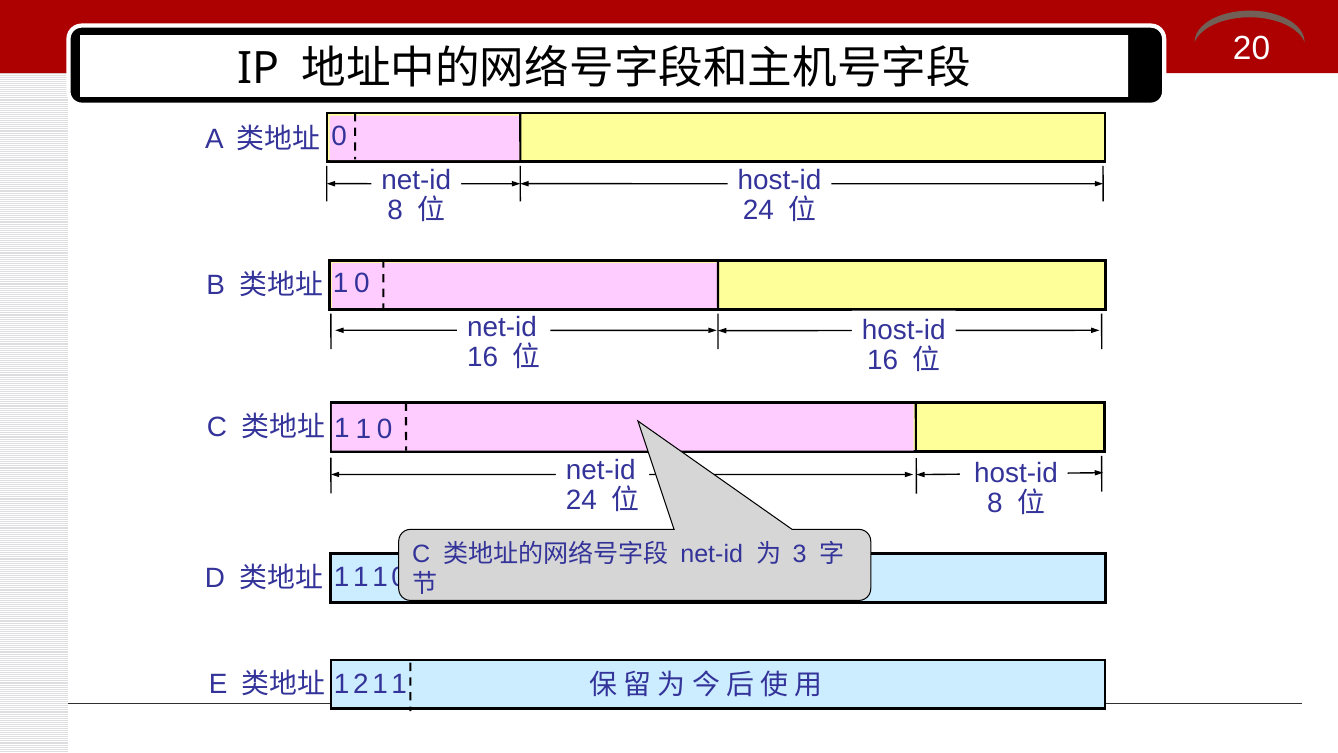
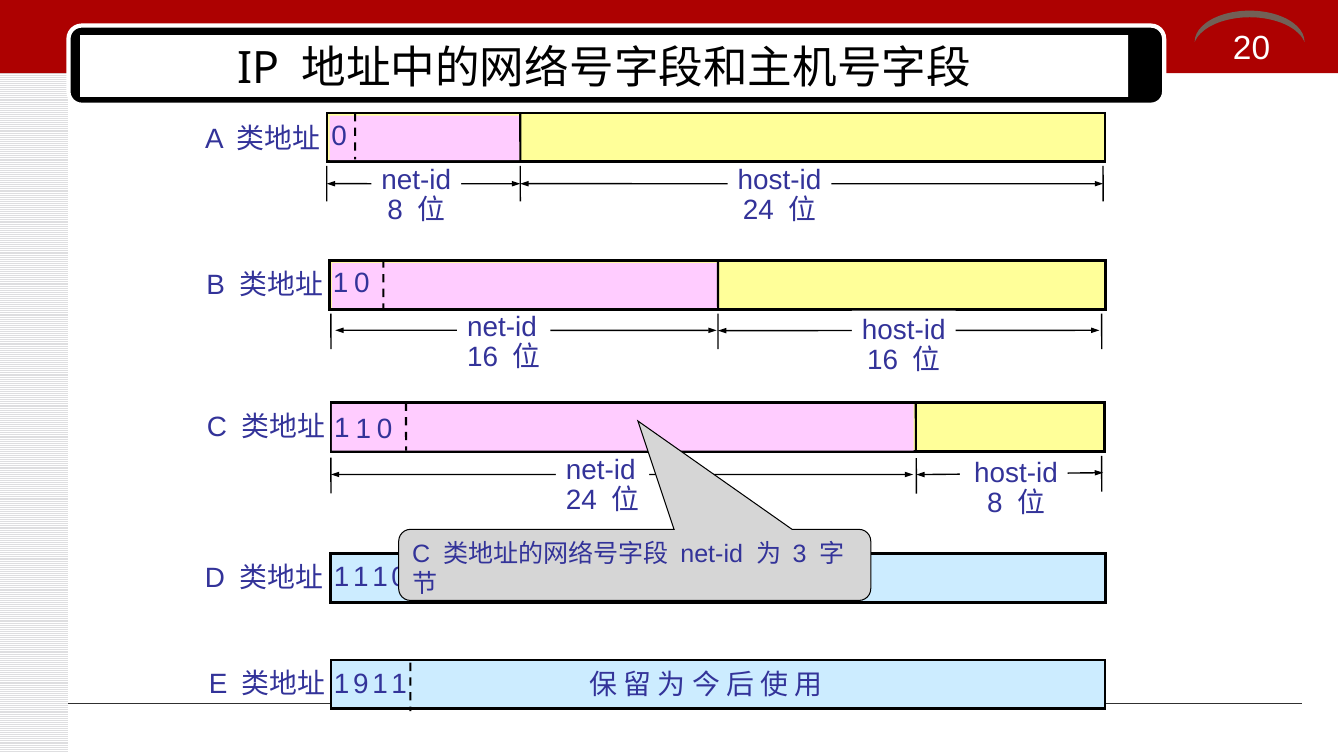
2: 2 -> 9 (361, 684)
